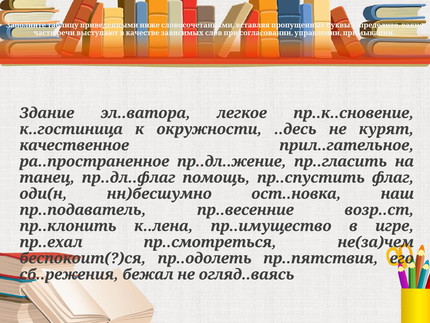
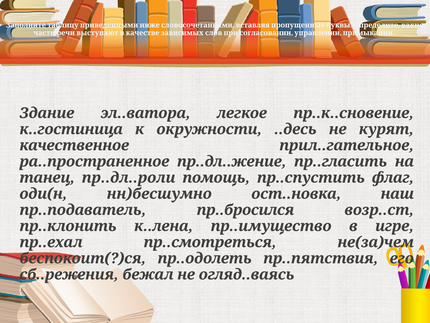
пр..дл..флаг: пр..дл..флаг -> пр..дл..роли (129, 177)
пр..весенние: пр..весенние -> пр..бросился (245, 210)
